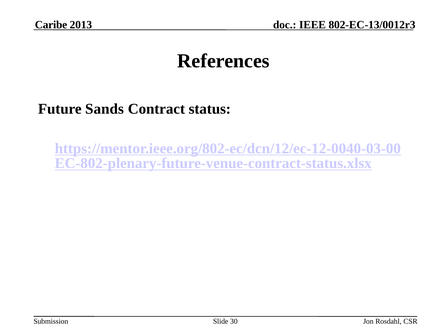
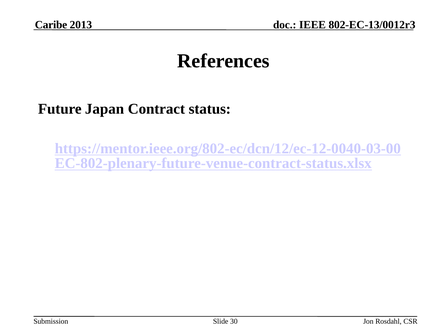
Sands: Sands -> Japan (105, 109)
